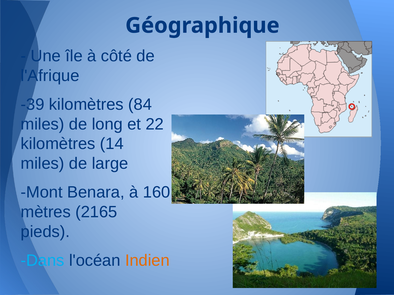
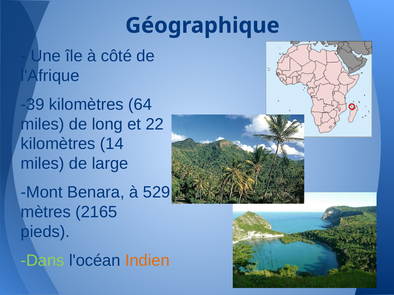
84: 84 -> 64 (140, 105)
160: 160 -> 529 (157, 193)
Dans colour: light blue -> light green (43, 261)
